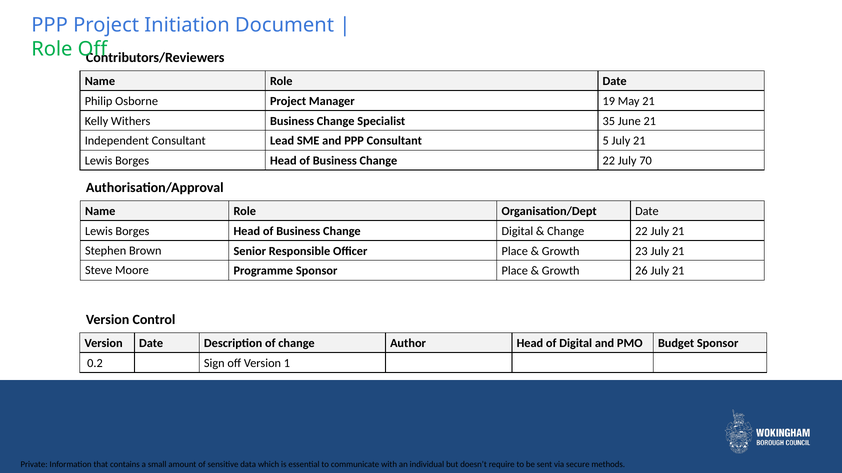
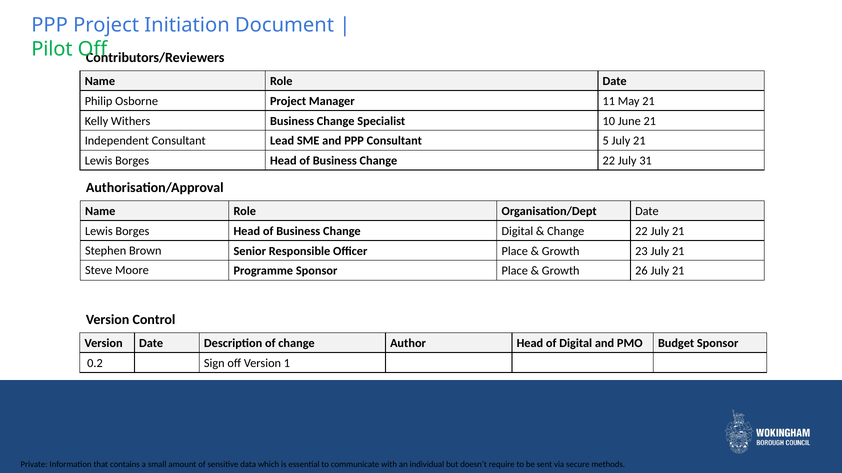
Role: Role -> Pilot (52, 49)
19: 19 -> 11 (609, 101)
35: 35 -> 10 (609, 121)
70: 70 -> 31 (646, 161)
